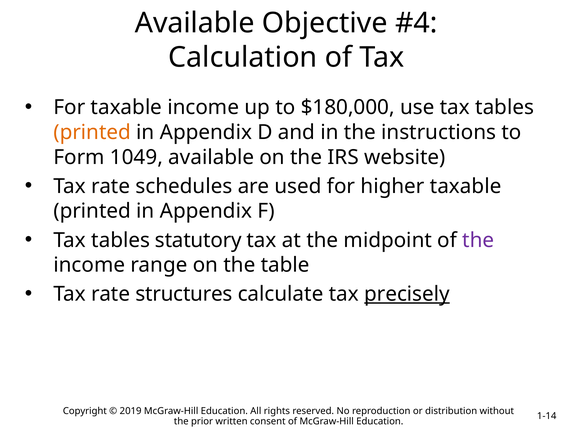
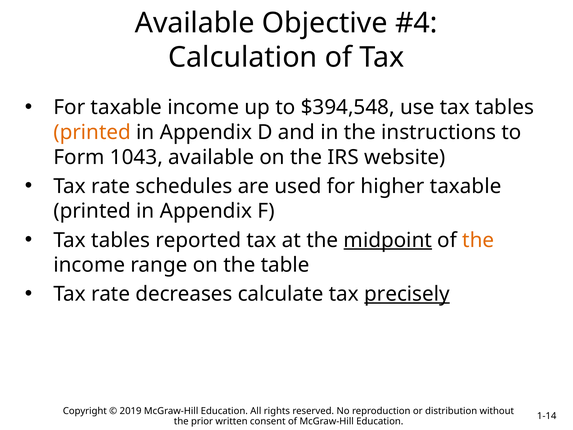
$180,000: $180,000 -> $394,548 (348, 107)
1049: 1049 -> 1043 (136, 157)
statutory: statutory -> reported (198, 240)
midpoint underline: none -> present (388, 240)
the colour: purple -> orange (478, 240)
structures: structures -> decreases (184, 294)
